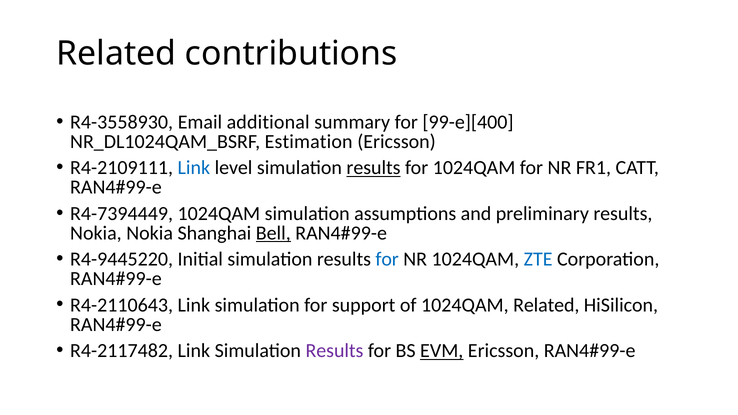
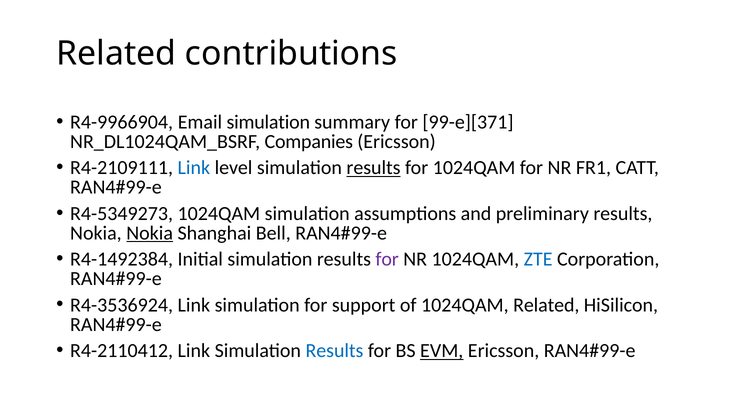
R4-3558930: R4-3558930 -> R4-9966904 (122, 122)
Email additional: additional -> simulation (268, 122)
99-e][400: 99-e][400 -> 99-e][371 (468, 122)
Estimation: Estimation -> Companies (309, 142)
R4-7394449: R4-7394449 -> R4-5349273 (122, 214)
Nokia underline: none -> present (150, 233)
Bell underline: present -> none (273, 233)
R4-9445220: R4-9445220 -> R4-1492384 (122, 259)
for colour: blue -> purple (387, 259)
R4-2110643: R4-2110643 -> R4-3536924 (122, 305)
R4-2117482: R4-2117482 -> R4-2110412 (122, 351)
Results colour: purple -> blue (334, 351)
